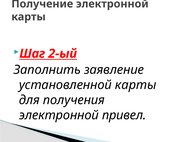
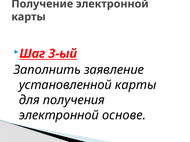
2-ый: 2-ый -> 3-ый (63, 54)
привел: привел -> основе (124, 116)
